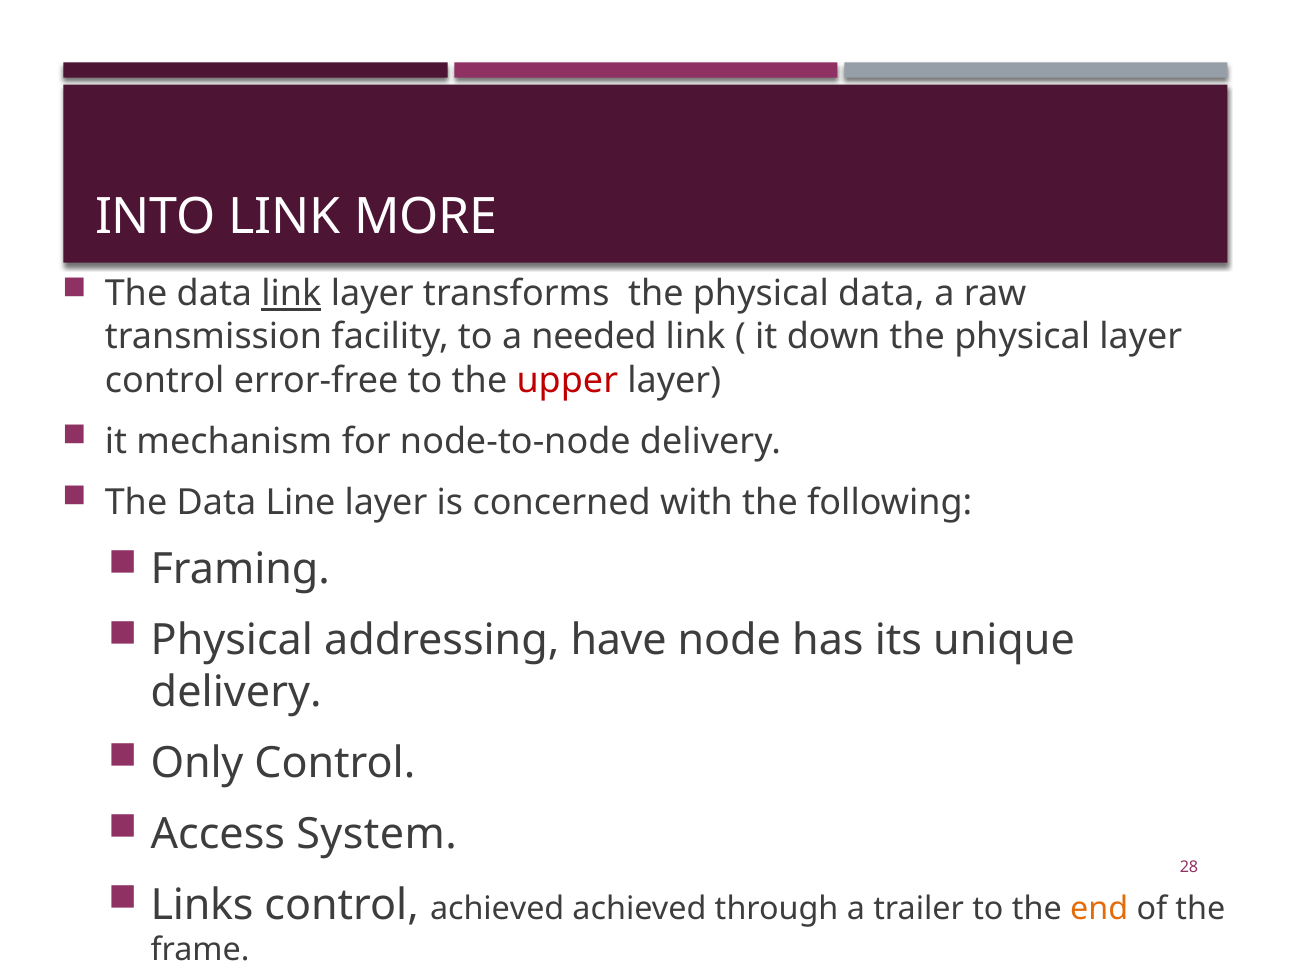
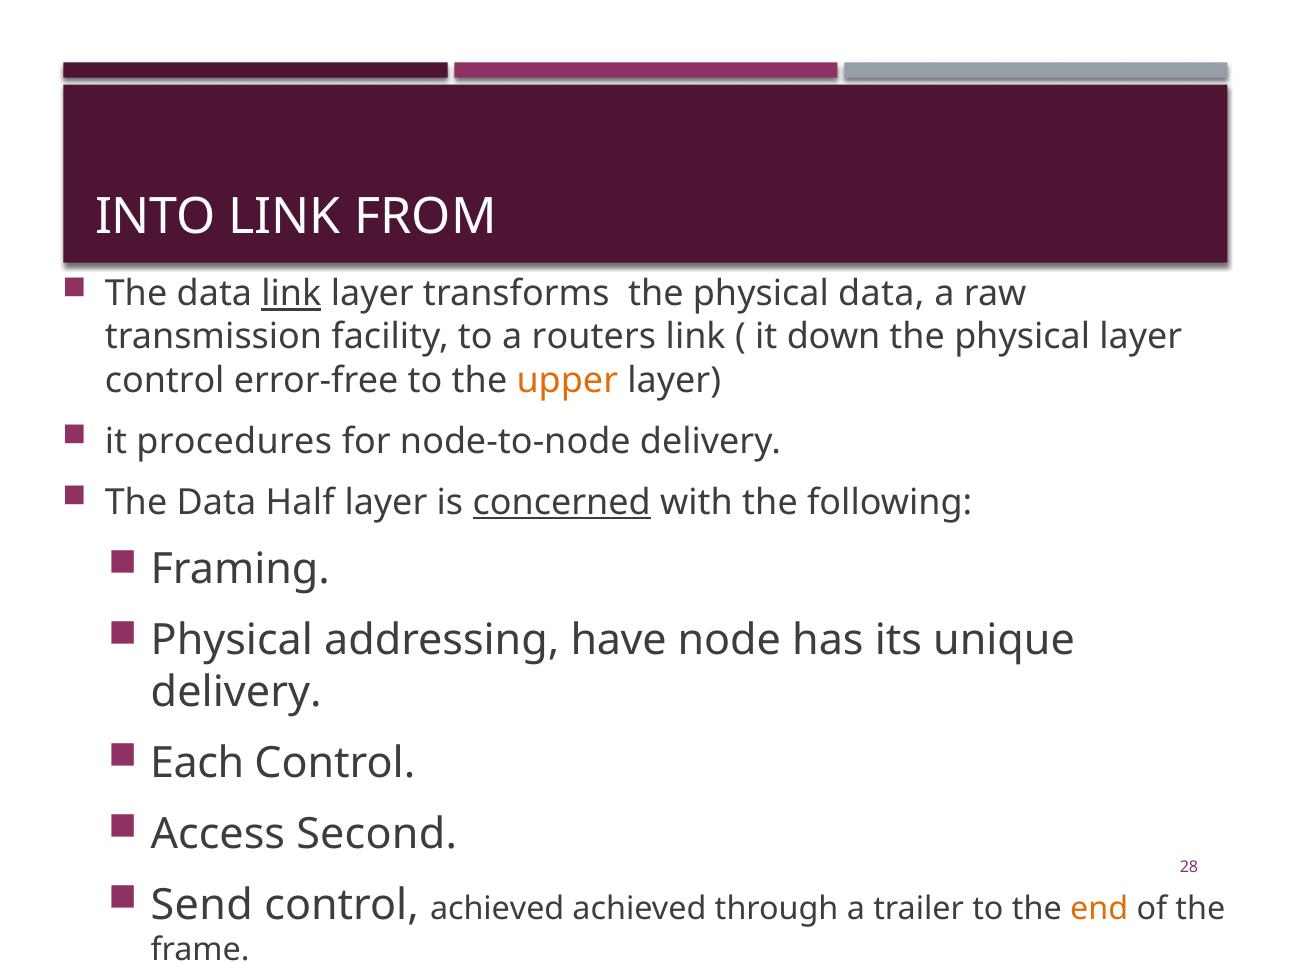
MORE: MORE -> FROM (425, 217)
needed: needed -> routers (594, 337)
upper colour: red -> orange (567, 380)
mechanism: mechanism -> procedures (234, 441)
Line: Line -> Half (300, 502)
concerned underline: none -> present (562, 502)
Only: Only -> Each (197, 763)
System: System -> Second (377, 834)
Links: Links -> Send (202, 905)
